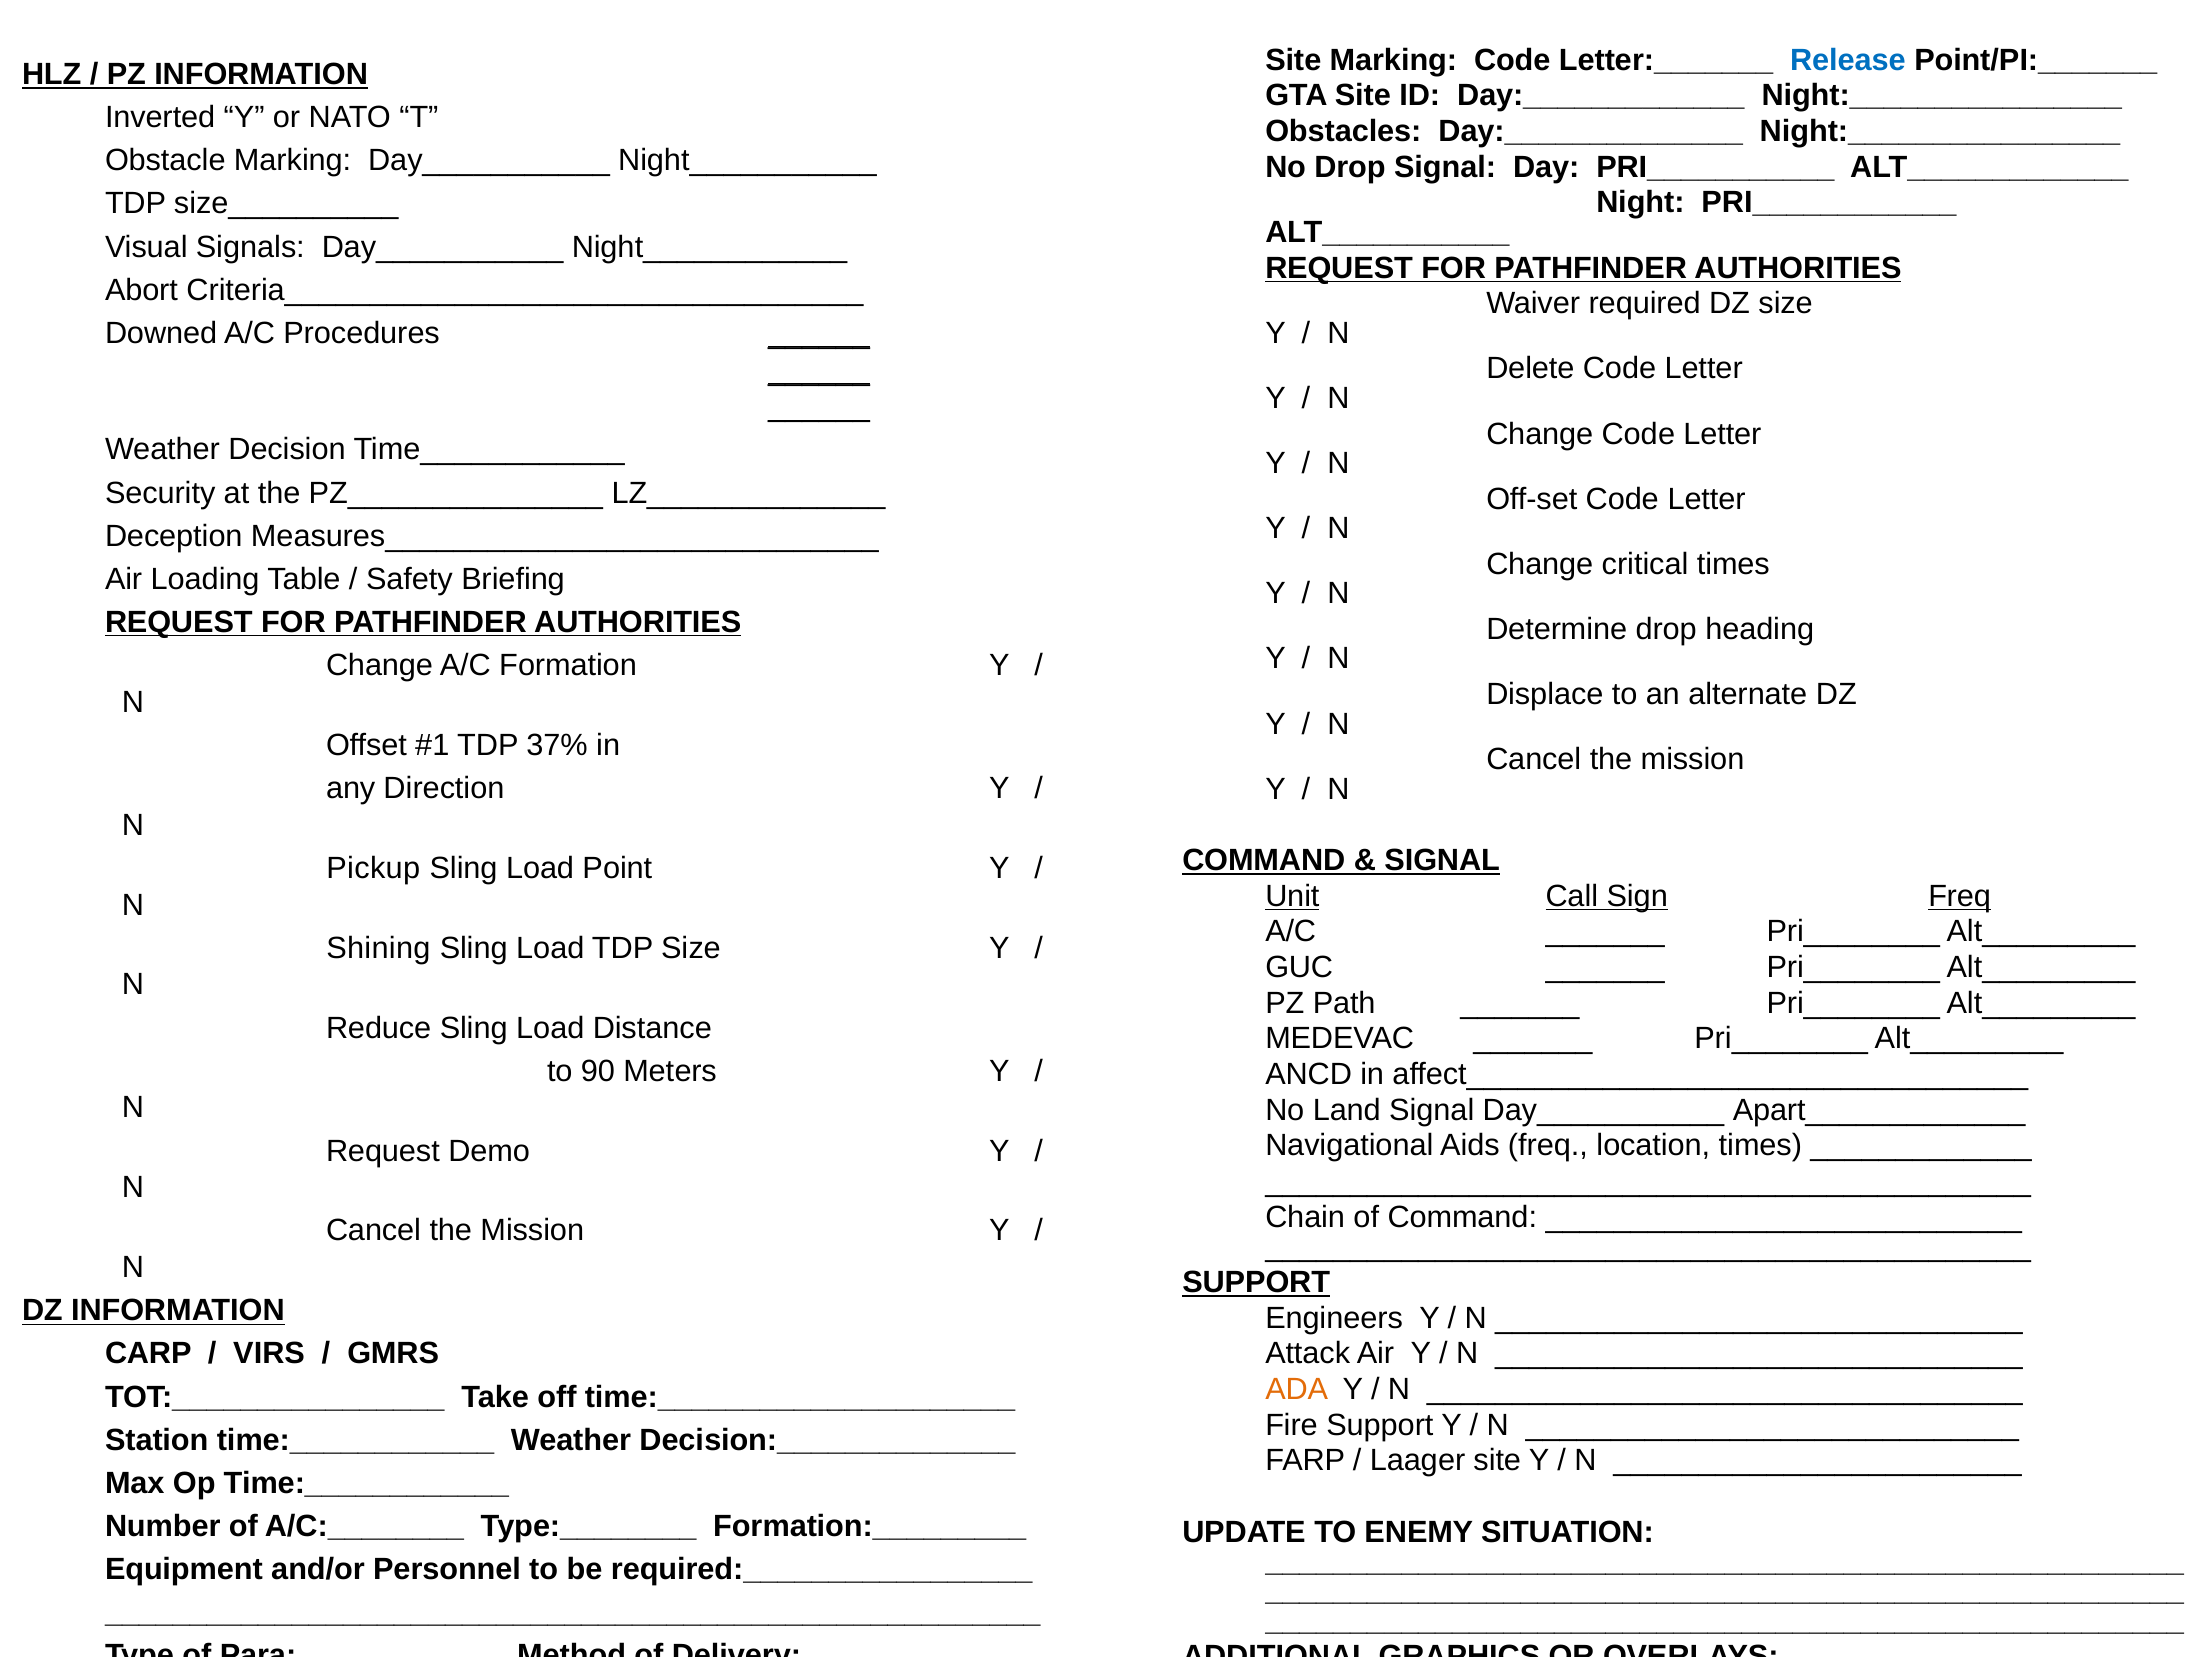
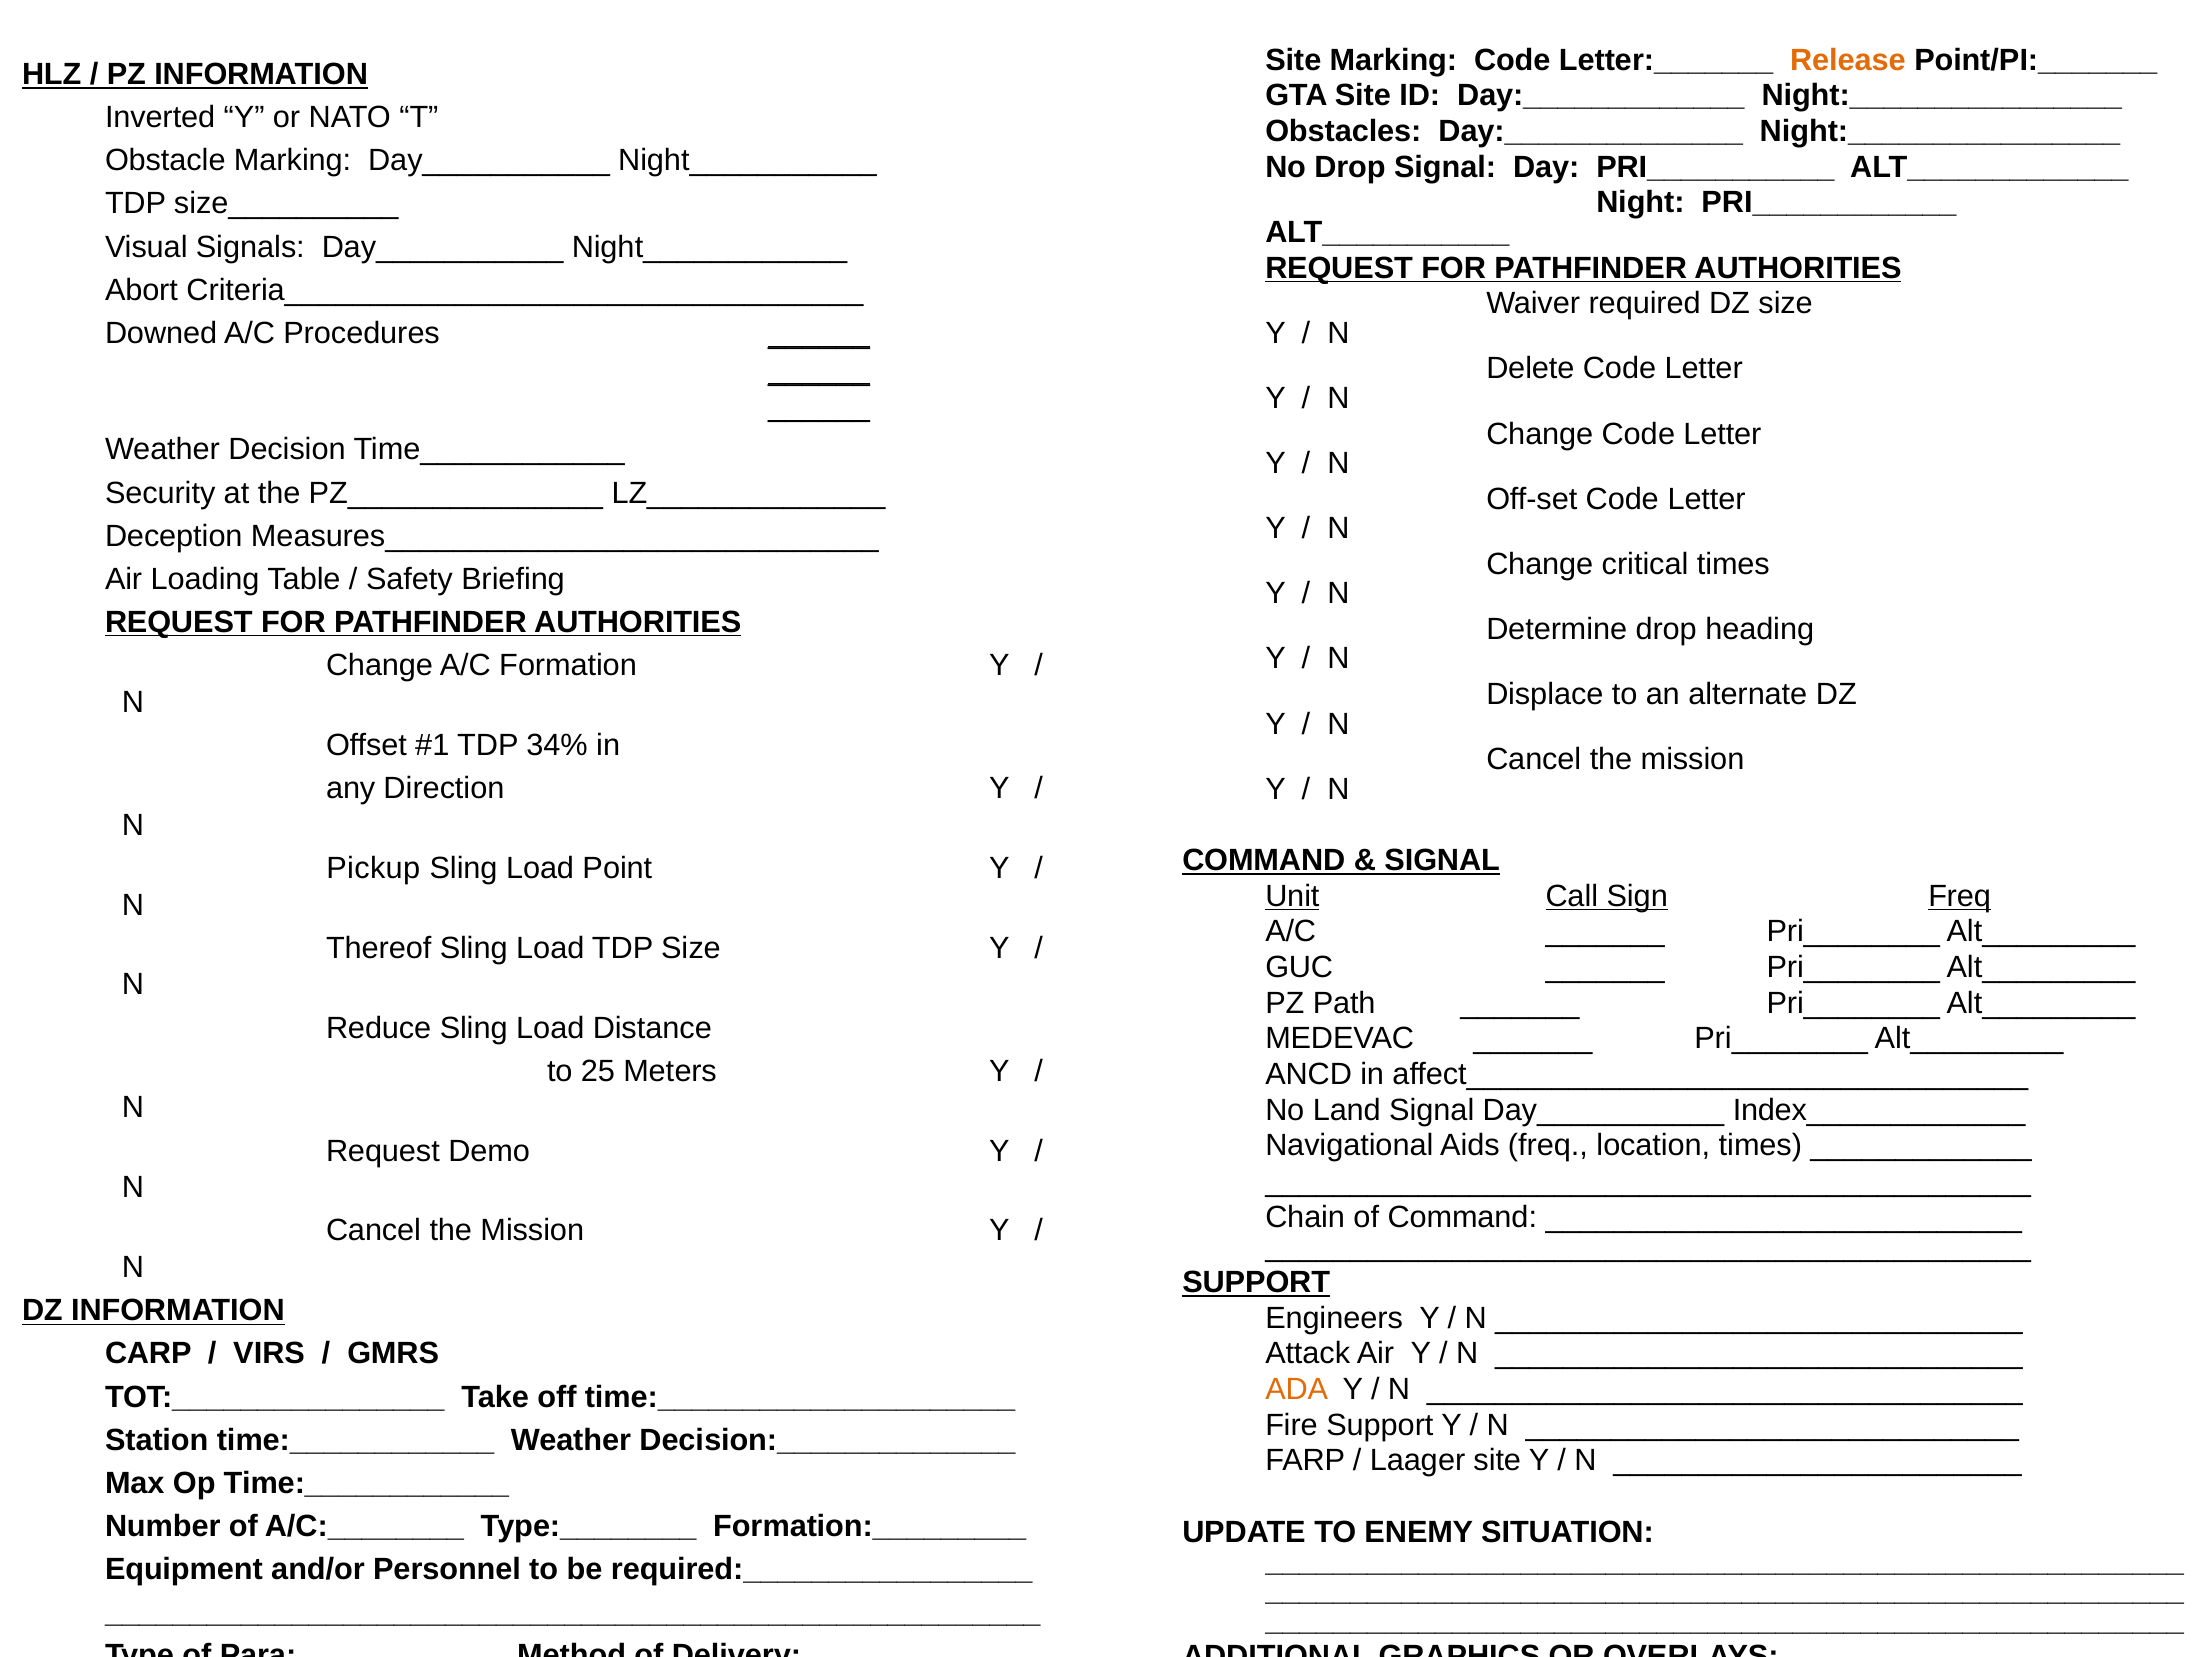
Release colour: blue -> orange (1848, 60)
37%: 37% -> 34% (557, 745)
Shining: Shining -> Thereof (379, 948)
90: 90 -> 25 (598, 1071)
Apart_____________: Apart_____________ -> Index_____________ (1879, 1110)
